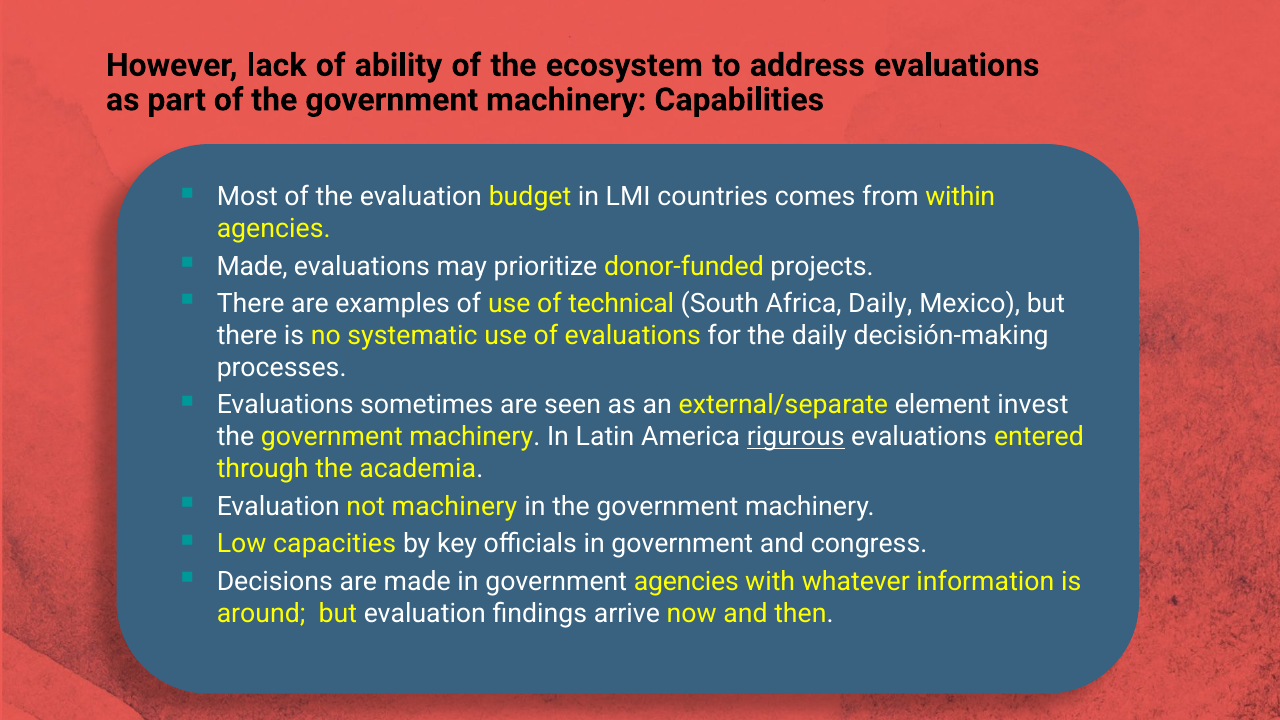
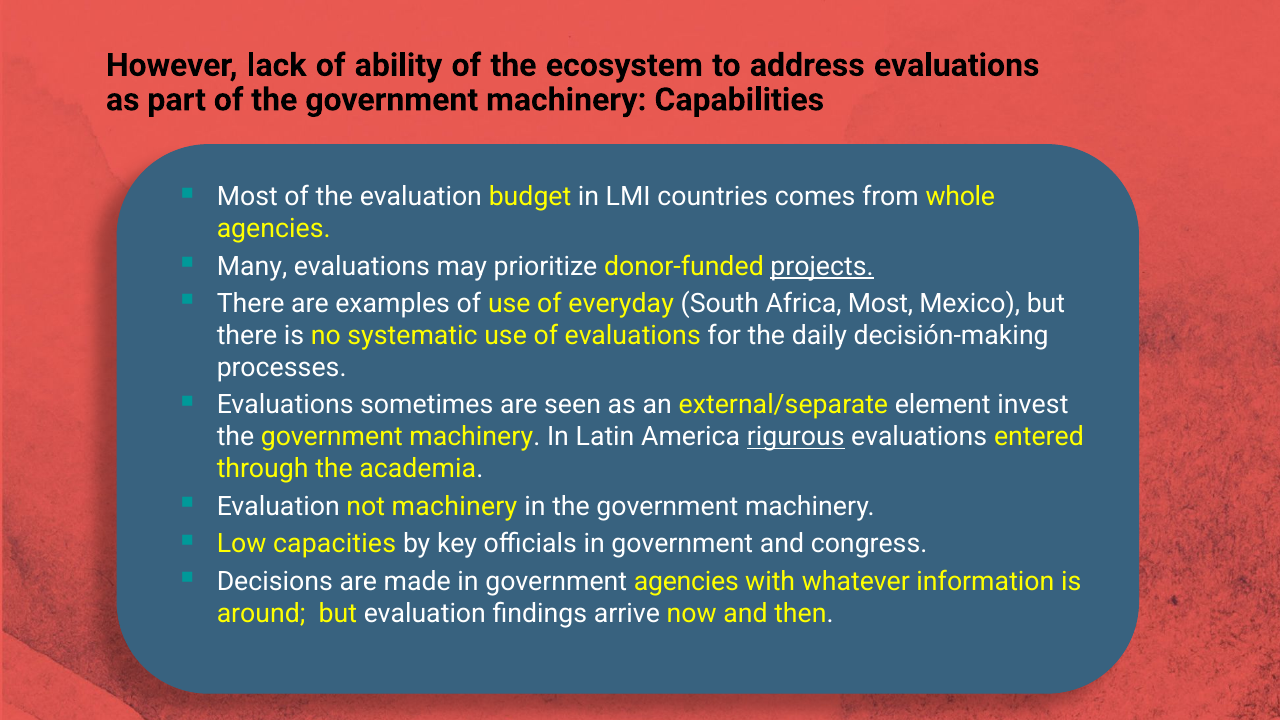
within: within -> whole (960, 197)
Made: Made -> Many (252, 266)
projects underline: none -> present (822, 266)
technical: technical -> everyday (621, 304)
Africa Daily: Daily -> Most (881, 304)
